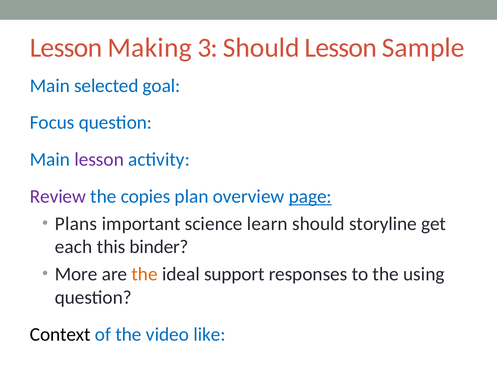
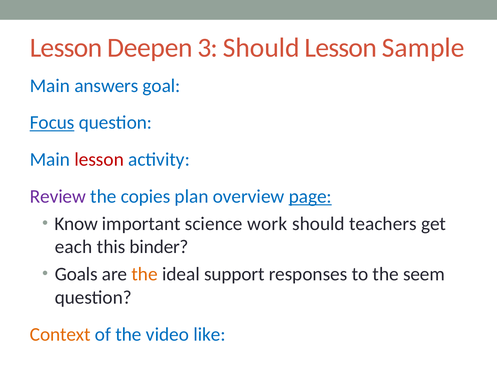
Making: Making -> Deepen (150, 48)
selected: selected -> answers (106, 86)
Focus underline: none -> present (52, 123)
lesson colour: purple -> red (99, 160)
Plans: Plans -> Know (76, 224)
learn: learn -> work (267, 224)
storyline: storyline -> teachers (383, 224)
More: More -> Goals (76, 275)
using: using -> seem (424, 275)
Context colour: black -> orange (60, 335)
